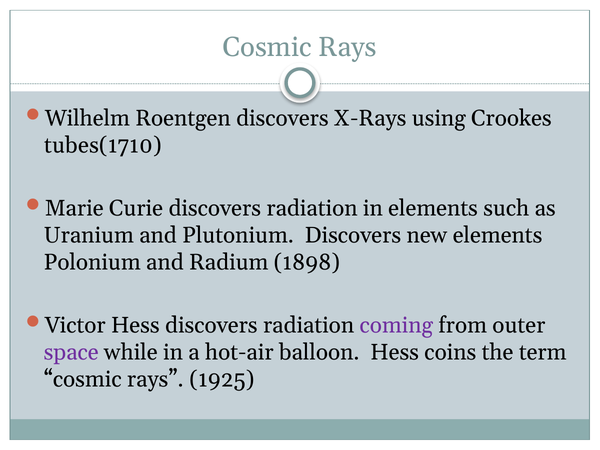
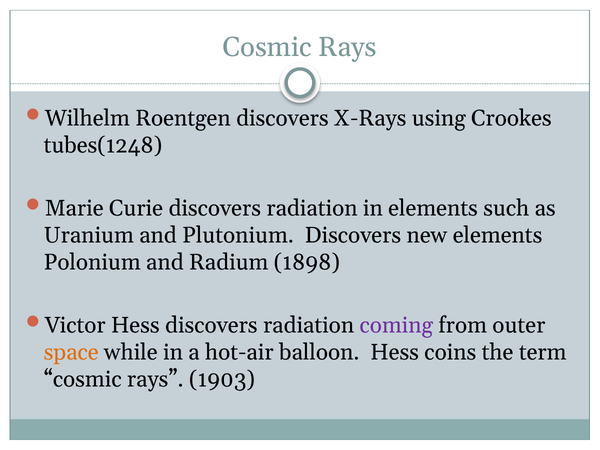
tubes(1710: tubes(1710 -> tubes(1248 (103, 145)
space colour: purple -> orange (71, 352)
1925: 1925 -> 1903 (222, 380)
